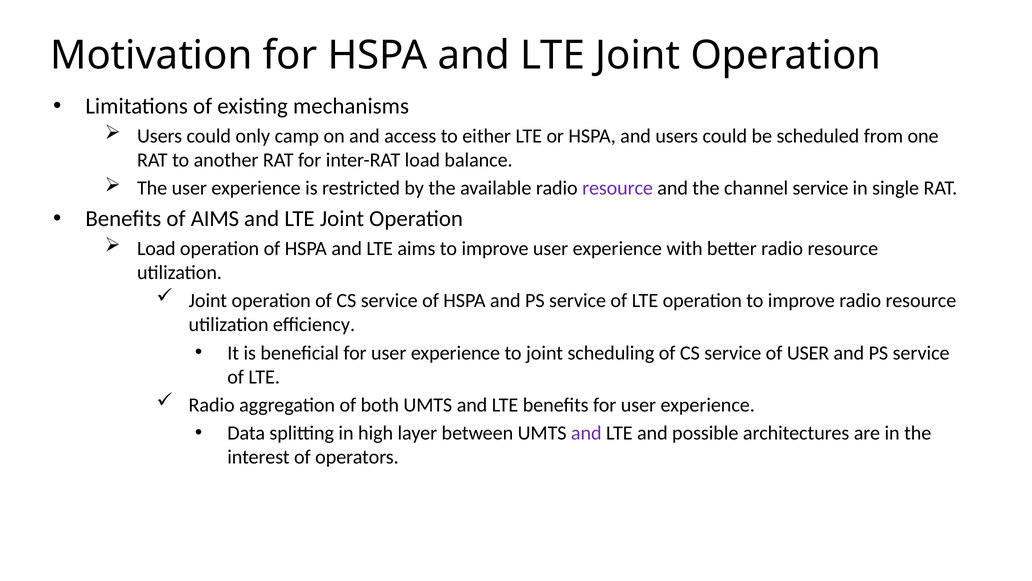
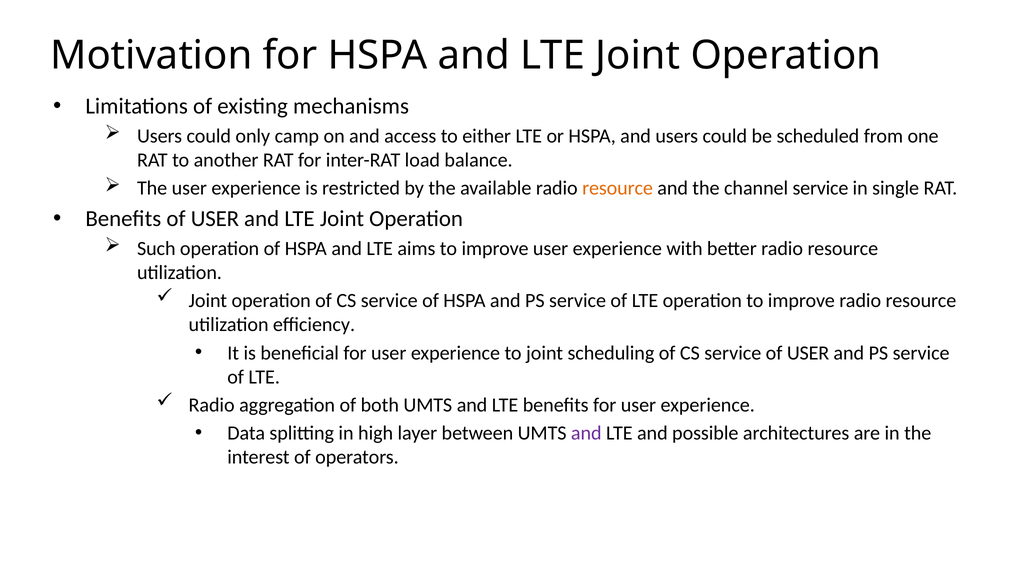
resource colour: purple -> orange (618, 188)
Benefits of AIMS: AIMS -> USER (215, 219)
Load: Load -> Such (156, 248)
